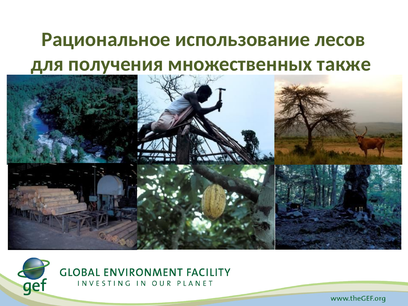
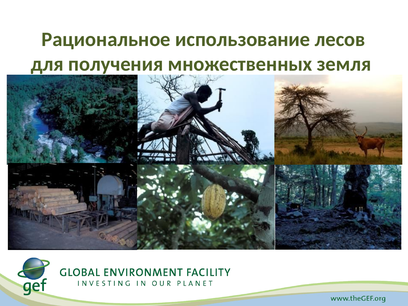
также: также -> земля (344, 64)
